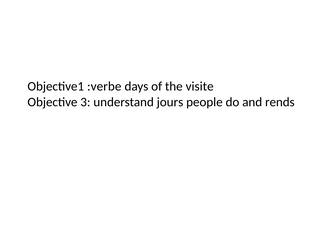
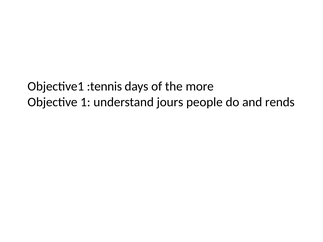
:verbe: :verbe -> :tennis (104, 87)
visite: visite -> more (200, 87)
3: 3 -> 1 (85, 102)
